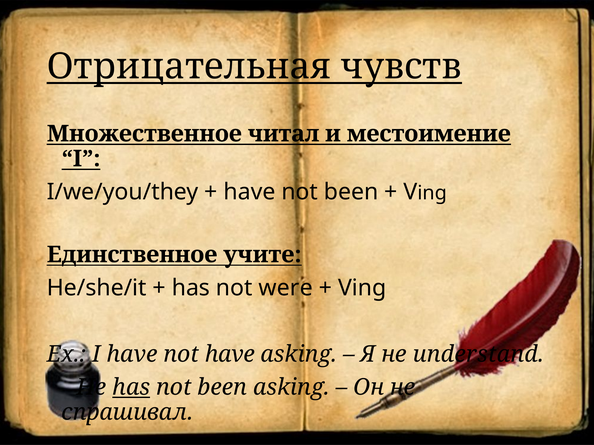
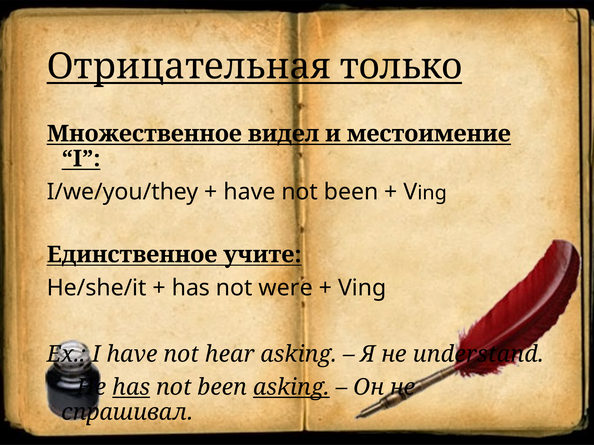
чувств: чувств -> только (401, 67)
читал: читал -> видел (284, 134)
not have: have -> hear (230, 355)
asking underline: none -> present (291, 388)
